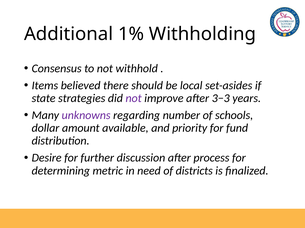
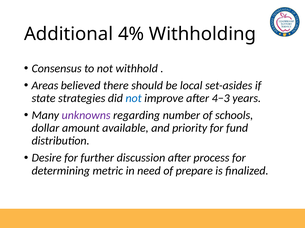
1%: 1% -> 4% (131, 34)
Items: Items -> Areas (45, 86)
not colour: purple -> blue (134, 99)
3−3: 3−3 -> 4−3 (221, 99)
districts: districts -> prepare (194, 171)
